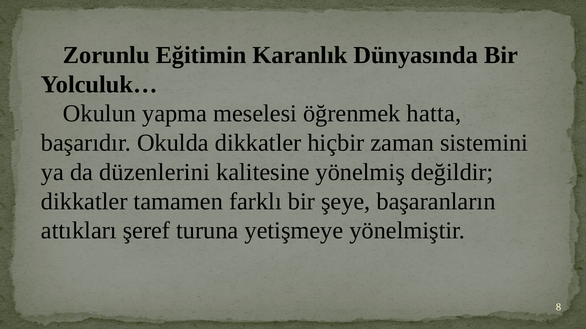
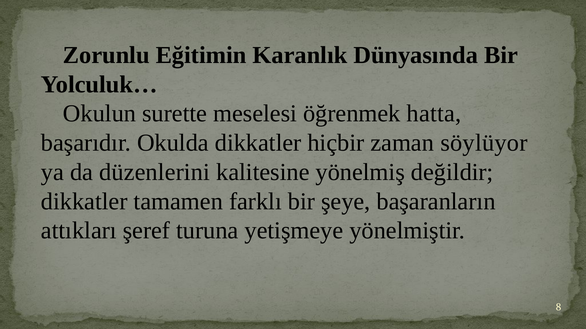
yapma: yapma -> surette (175, 114)
sistemini: sistemini -> söylüyor (484, 143)
